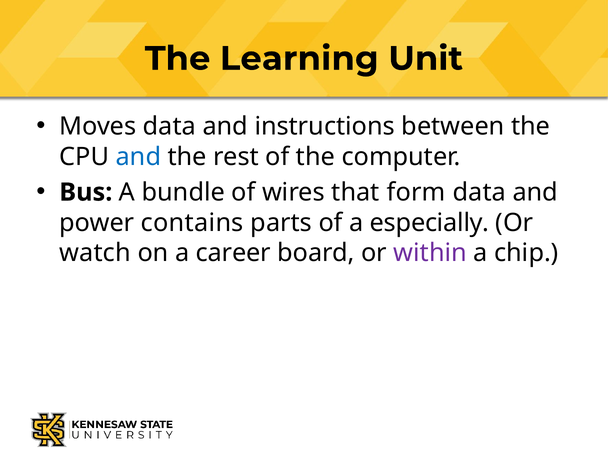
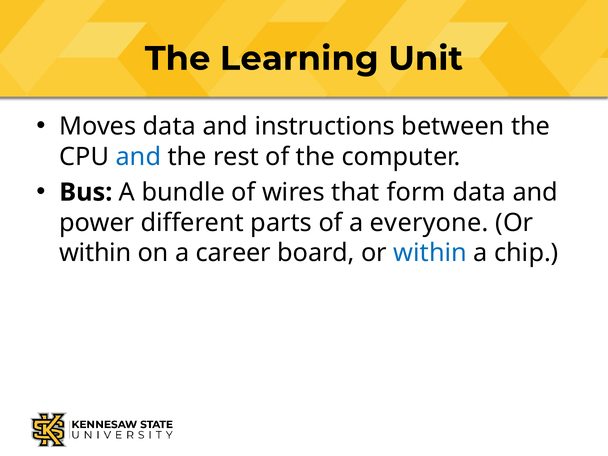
contains: contains -> different (192, 223)
especially: especially -> everyone (429, 223)
watch: watch -> within (95, 253)
within colour: purple -> blue (430, 253)
